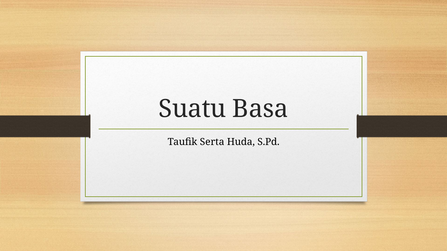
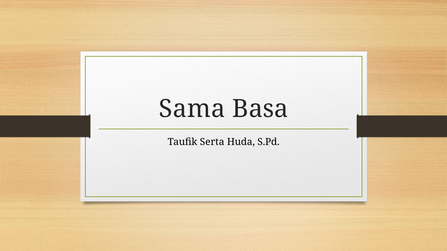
Suatu: Suatu -> Sama (192, 109)
